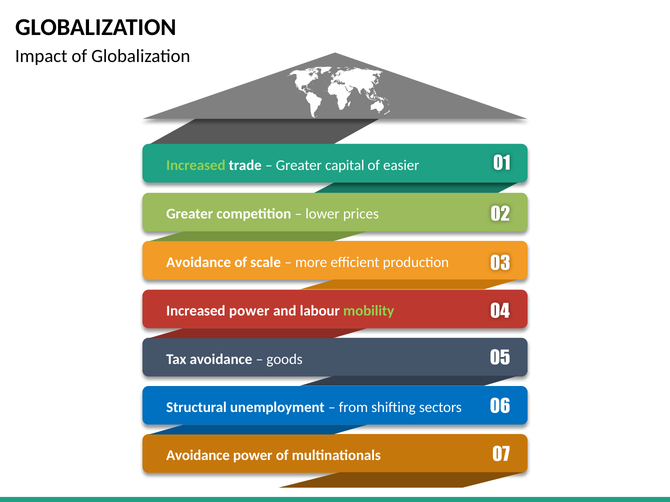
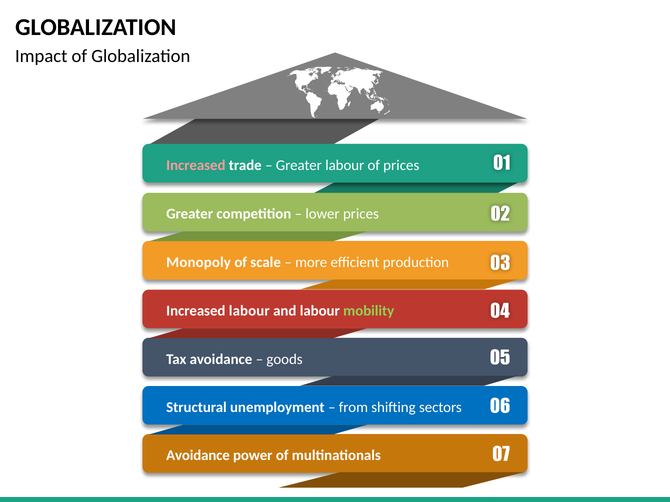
Increased colour: light green -> pink (196, 165)
Greater capital: capital -> labour (345, 165)
of easier: easier -> prices (401, 165)
Avoidance: Avoidance -> Monopoly (199, 263)
Increased power: power -> labour (249, 311)
